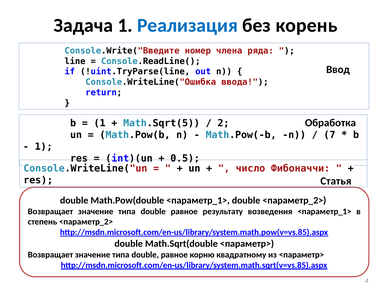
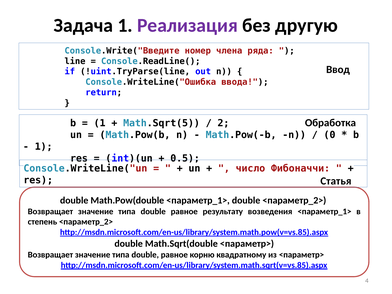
Реализация colour: blue -> purple (187, 25)
корень: корень -> другую (307, 25)
7: 7 -> 0 (330, 135)
